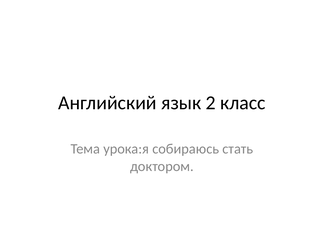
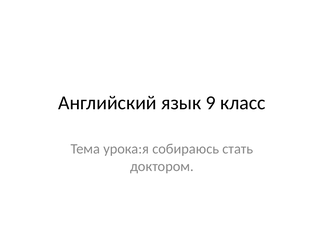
2: 2 -> 9 (211, 103)
